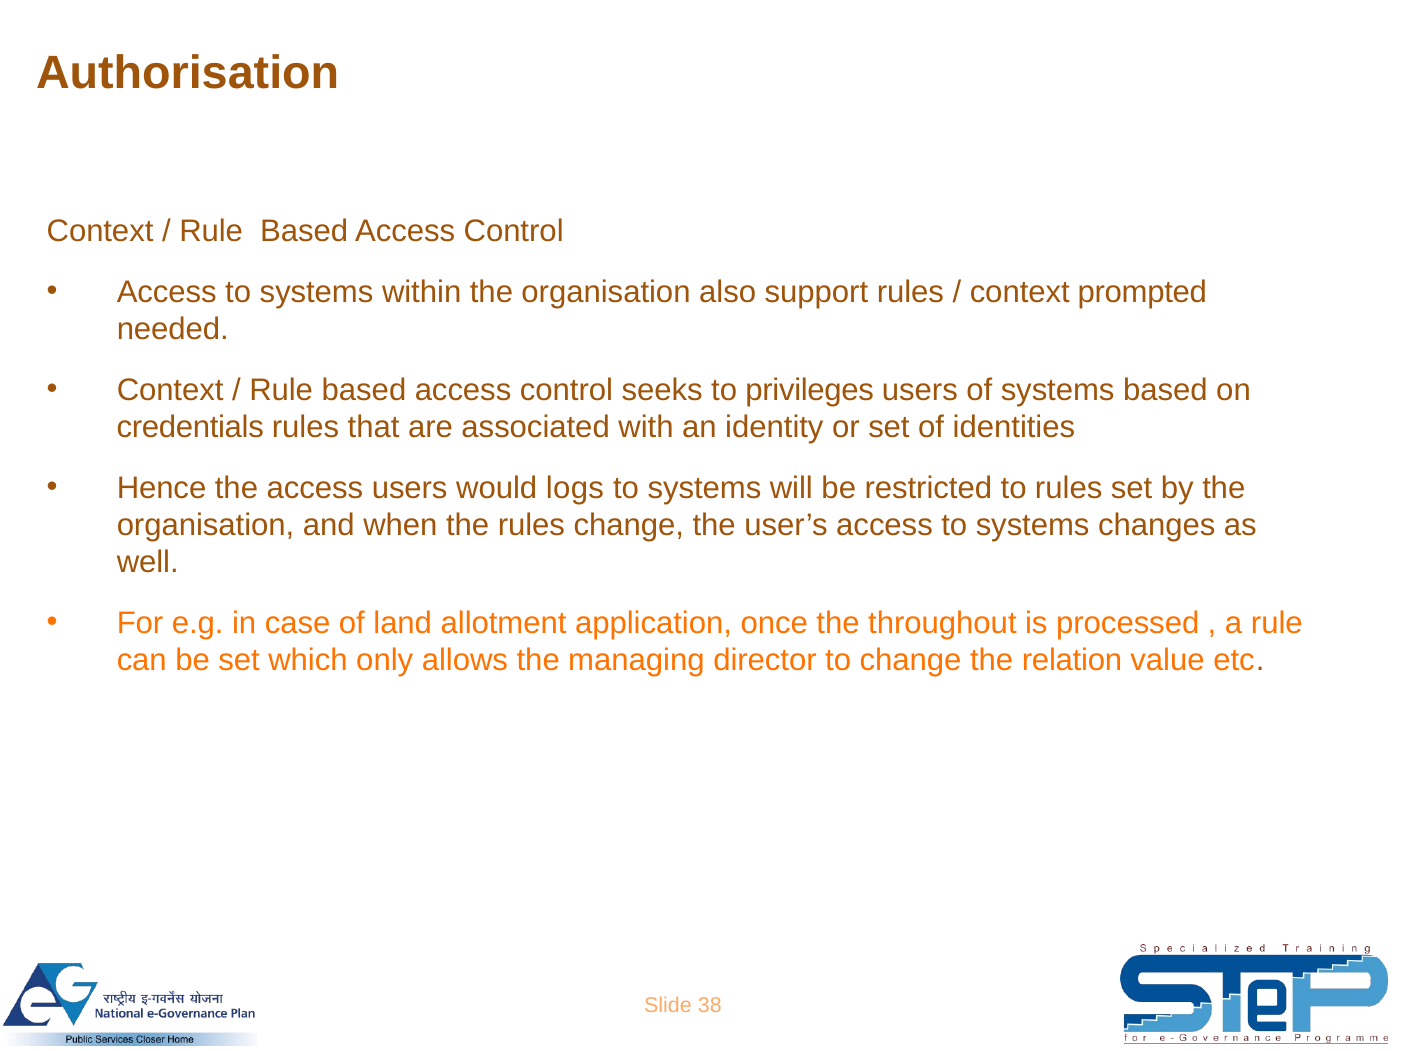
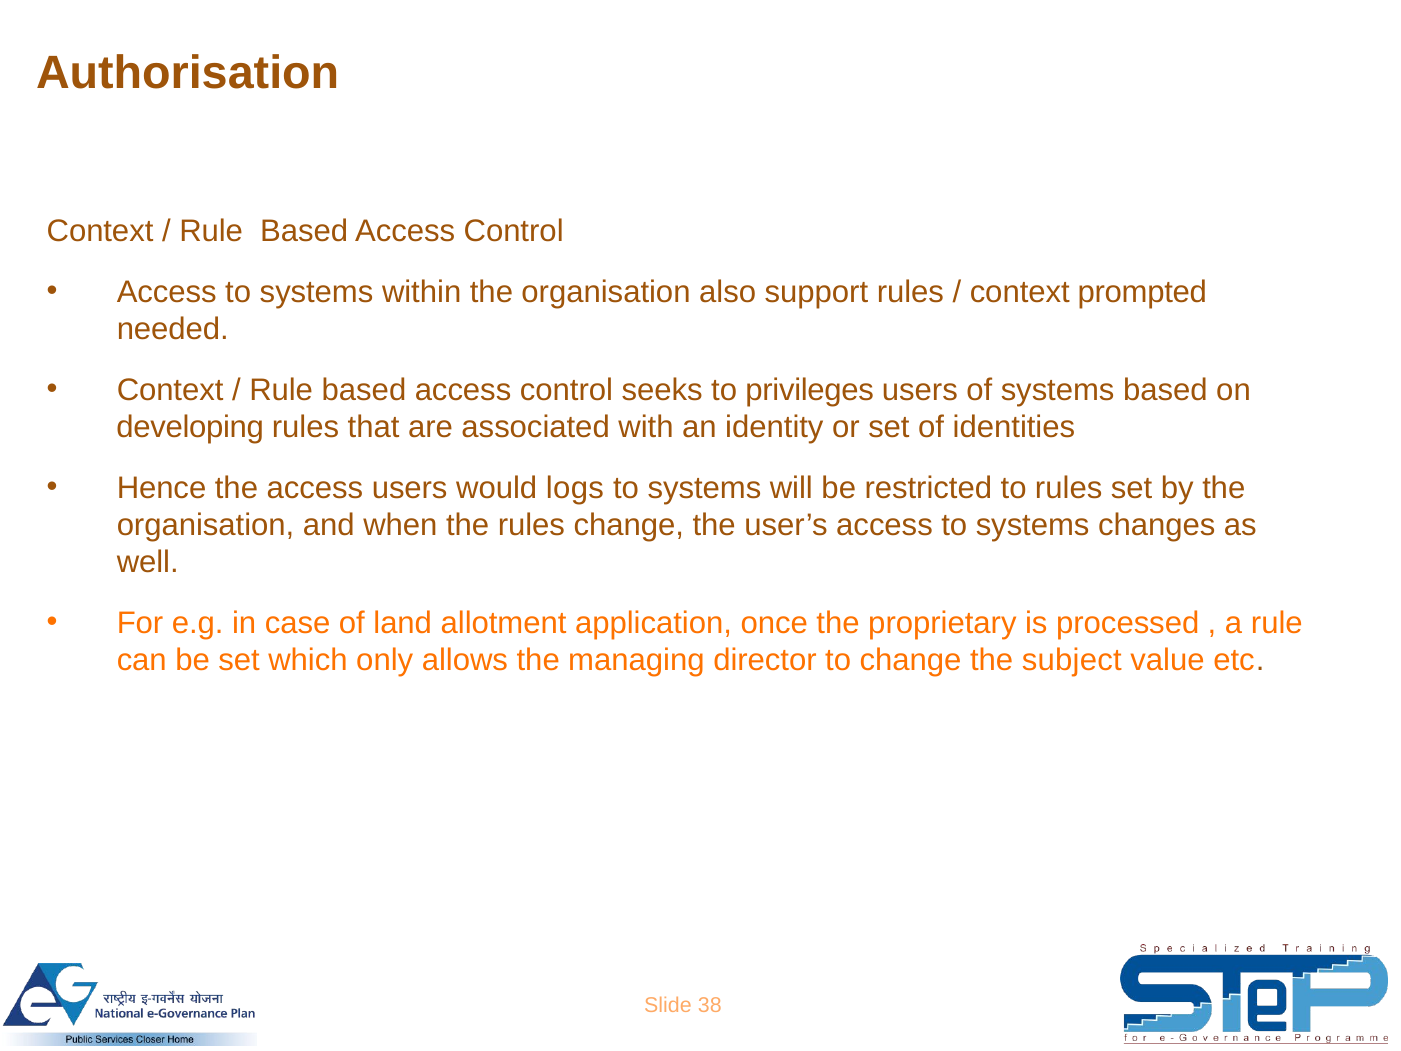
credentials: credentials -> developing (190, 427)
throughout: throughout -> proprietary (942, 623)
relation: relation -> subject (1072, 661)
